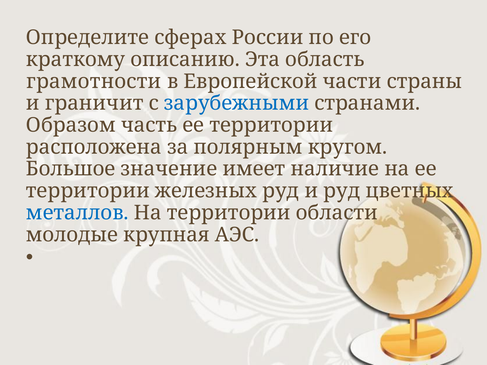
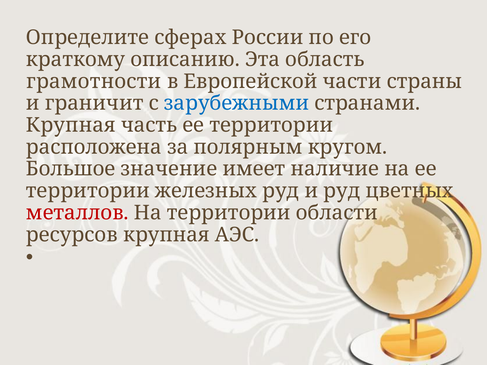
Образом: Образом -> Крупная (71, 125)
металлов colour: blue -> red (77, 213)
молодые: молодые -> ресурсов (72, 235)
